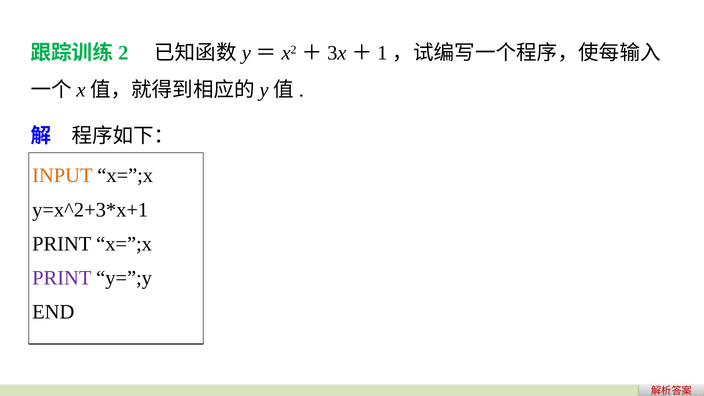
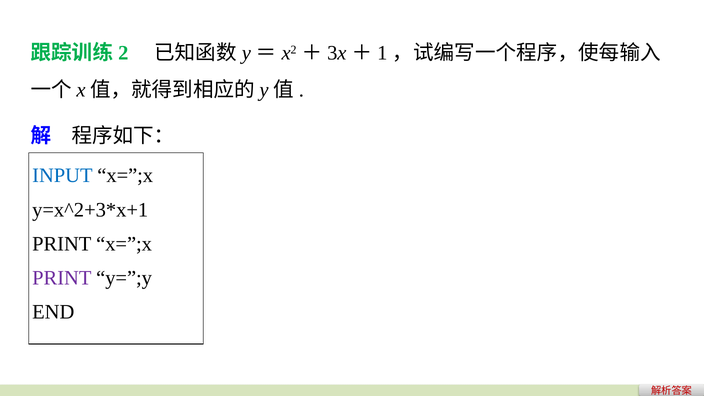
INPUT colour: orange -> blue (62, 176)
